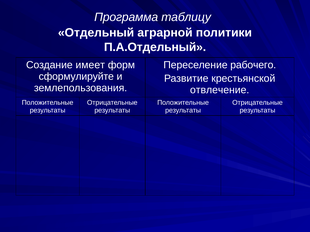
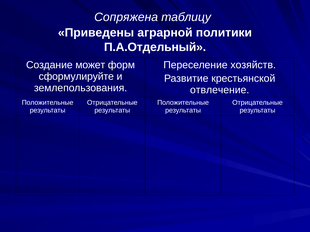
Программа: Программа -> Сопряжена (126, 17)
Отдельный: Отдельный -> Приведены (96, 33)
имеет: имеет -> может (90, 65)
рабочего: рабочего -> хозяйств (253, 65)
